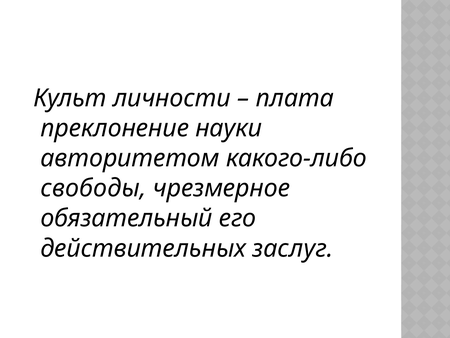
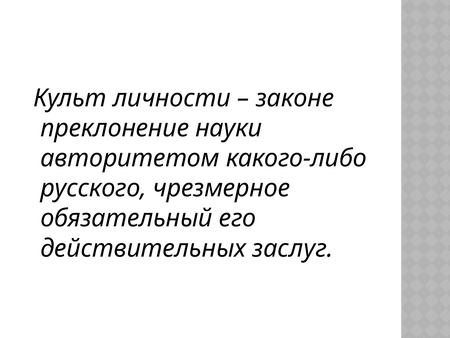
плата: плата -> законе (295, 98)
свободы: свободы -> русского (94, 188)
